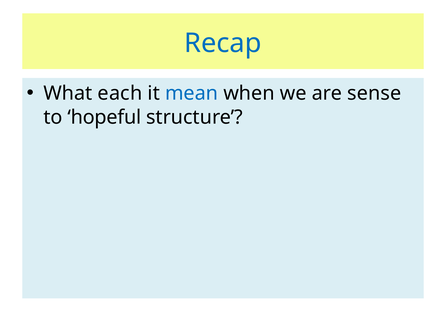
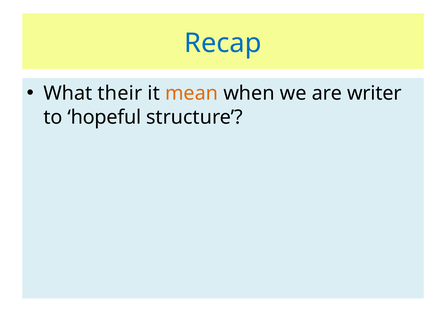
each: each -> their (120, 94)
mean colour: blue -> orange (192, 94)
sense: sense -> writer (374, 94)
